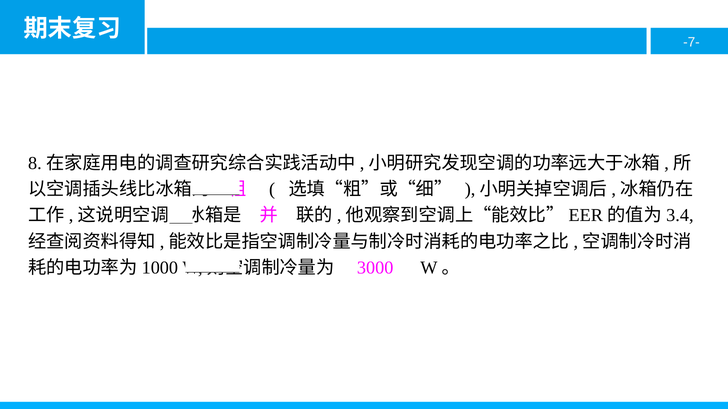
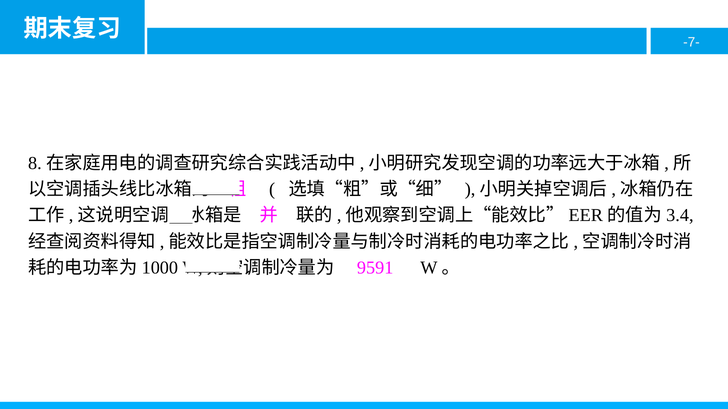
3000: 3000 -> 9591 (375, 268)
